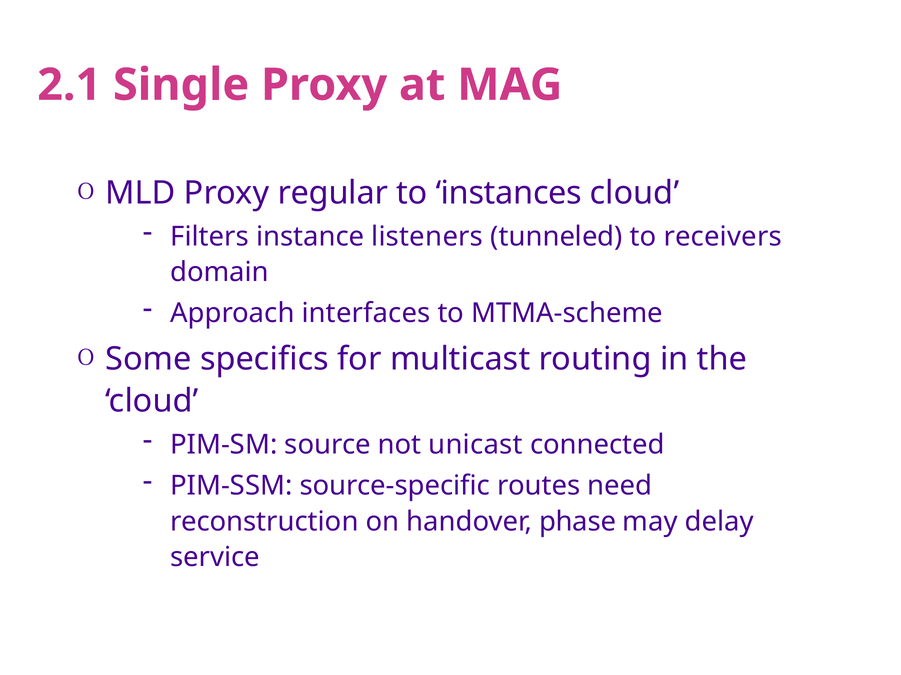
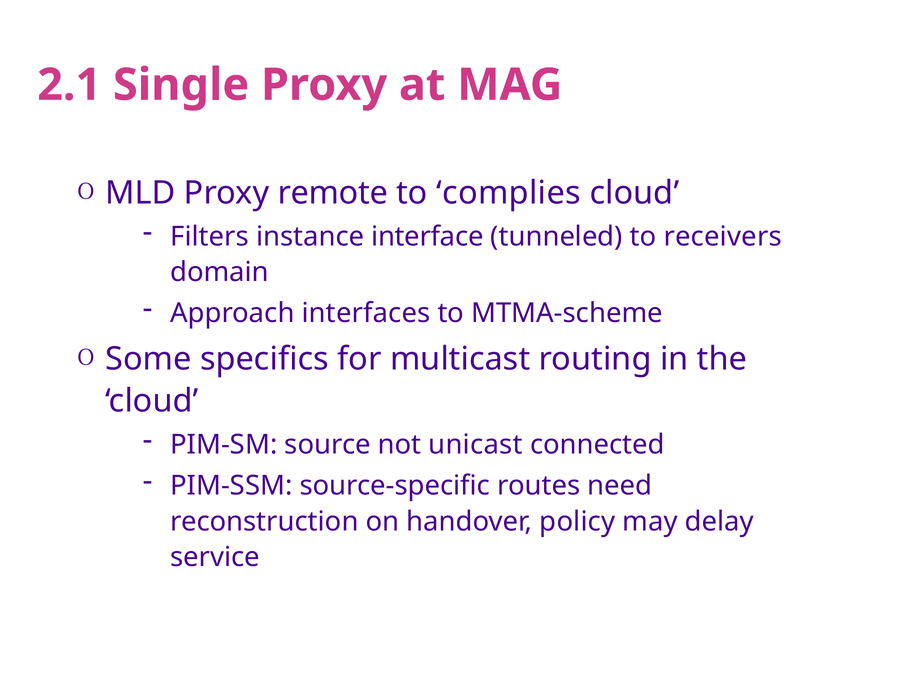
regular: regular -> remote (333, 193)
instances: instances -> complies (508, 193)
listeners: listeners -> interface (427, 237)
phase: phase -> policy (577, 522)
